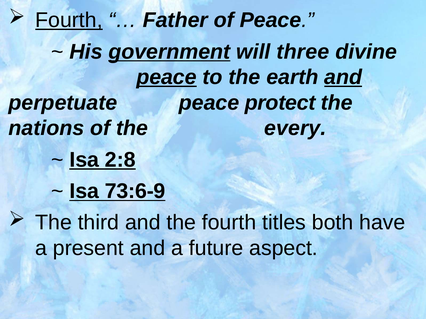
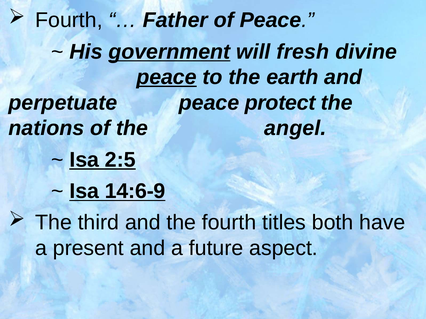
Fourth underline: present -> none (69, 20)
three: three -> fresh (303, 52)
and underline: present -> none (343, 77)
every: every -> angel (295, 128)
2:8: 2:8 -> 2:5 (120, 160)
73:6-9: 73:6-9 -> 14:6-9 (135, 191)
